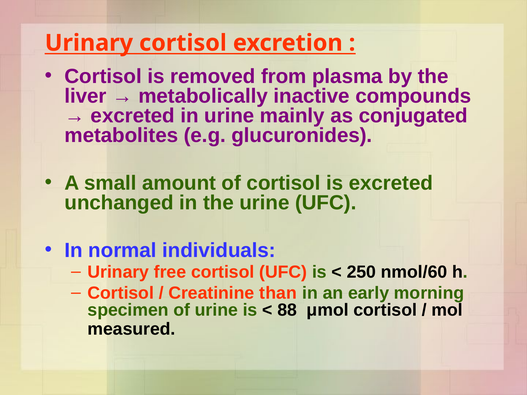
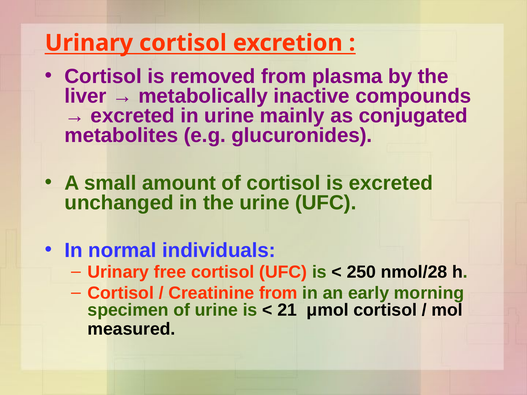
nmol/60: nmol/60 -> nmol/28 (414, 272)
Creatinine than: than -> from (278, 293)
88: 88 -> 21 (287, 310)
